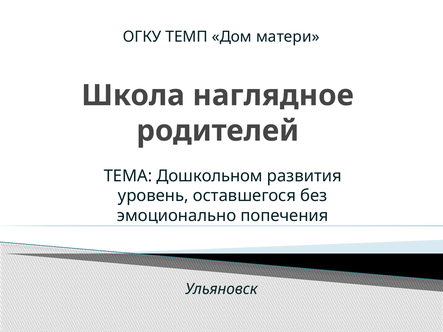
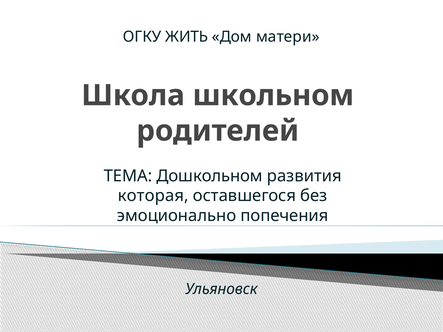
ТЕМП: ТЕМП -> ЖИТЬ (187, 37)
наглядное: наглядное -> школьном (273, 96)
уровень: уровень -> которая (153, 196)
